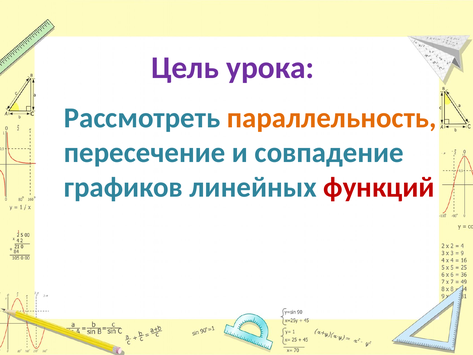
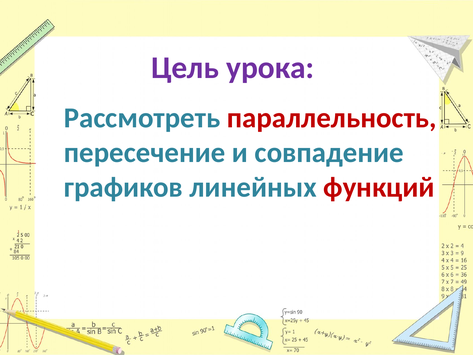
параллельность colour: orange -> red (332, 118)
